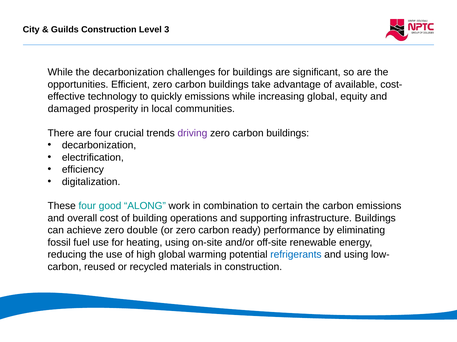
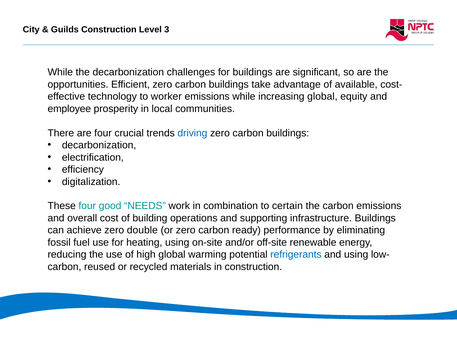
quickly: quickly -> worker (166, 97)
damaged: damaged -> employee (69, 109)
driving colour: purple -> blue (192, 133)
ALONG: ALONG -> NEEDS (145, 206)
